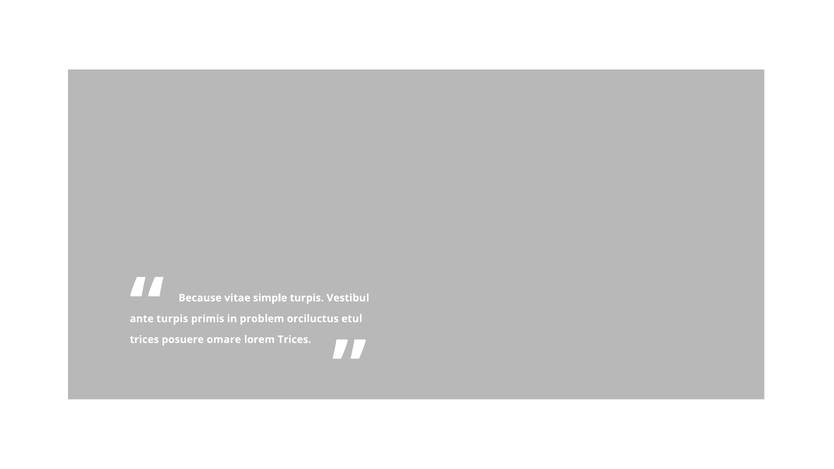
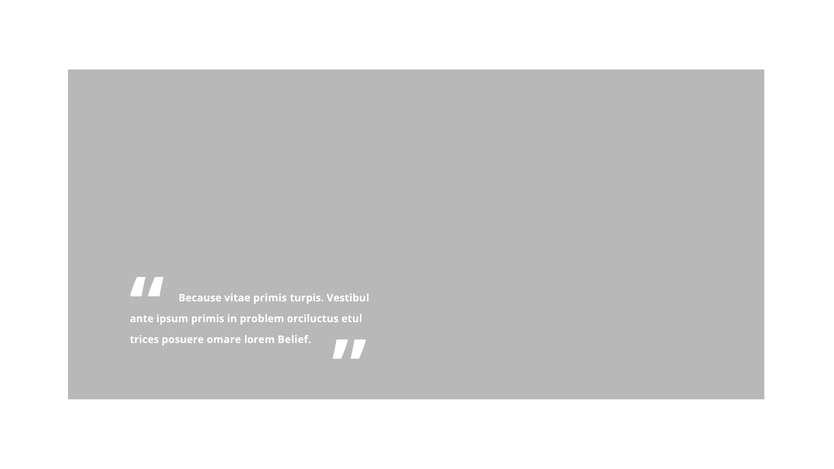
vitae simple: simple -> primis (270, 298)
turpis: turpis -> ipsum (172, 319)
lorem Trices: Trices -> Belief (294, 340)
